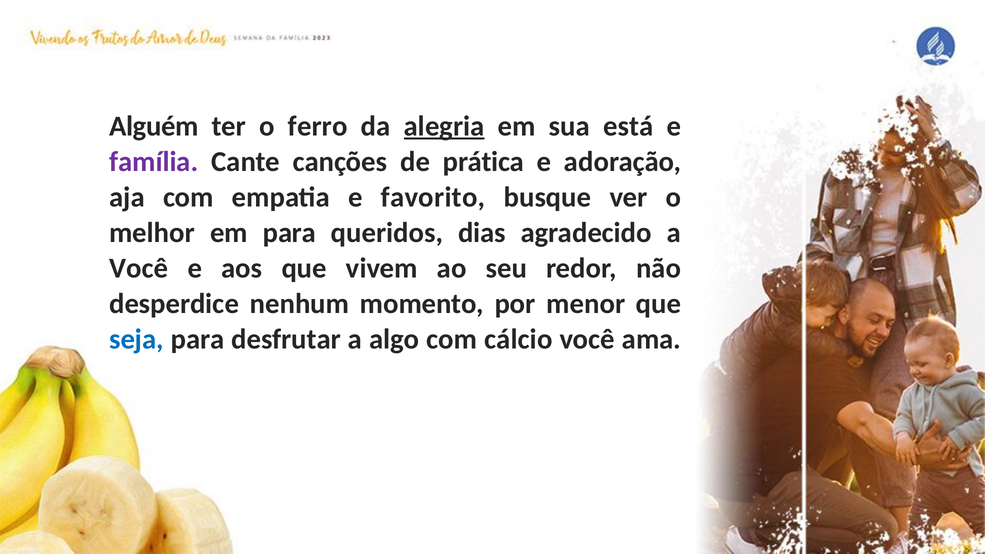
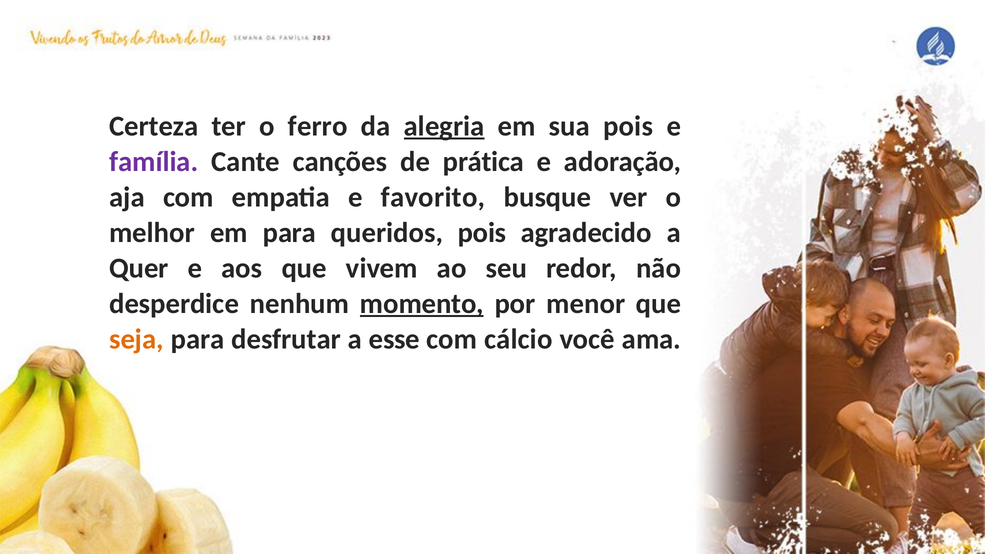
Alguém: Alguém -> Certeza (154, 126)
sua está: está -> pois (628, 126)
queridos dias: dias -> pois (482, 233)
Você: Você -> Quer (139, 268)
momento underline: none -> present (422, 304)
seja colour: blue -> orange (136, 339)
algo: algo -> esse (394, 339)
